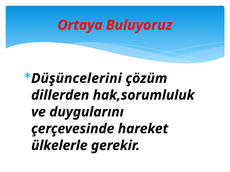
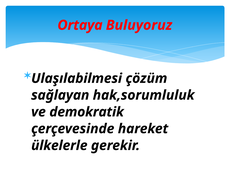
Düşüncelerini: Düşüncelerini -> Ulaşılabilmesi (77, 79)
dillerden: dillerden -> sağlayan (60, 95)
duygularını: duygularını -> demokratik (87, 112)
